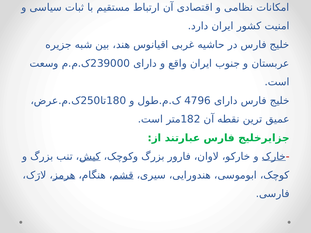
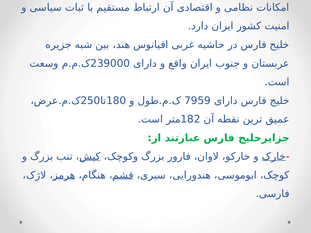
4796: 4796 -> 7959 (198, 101)
